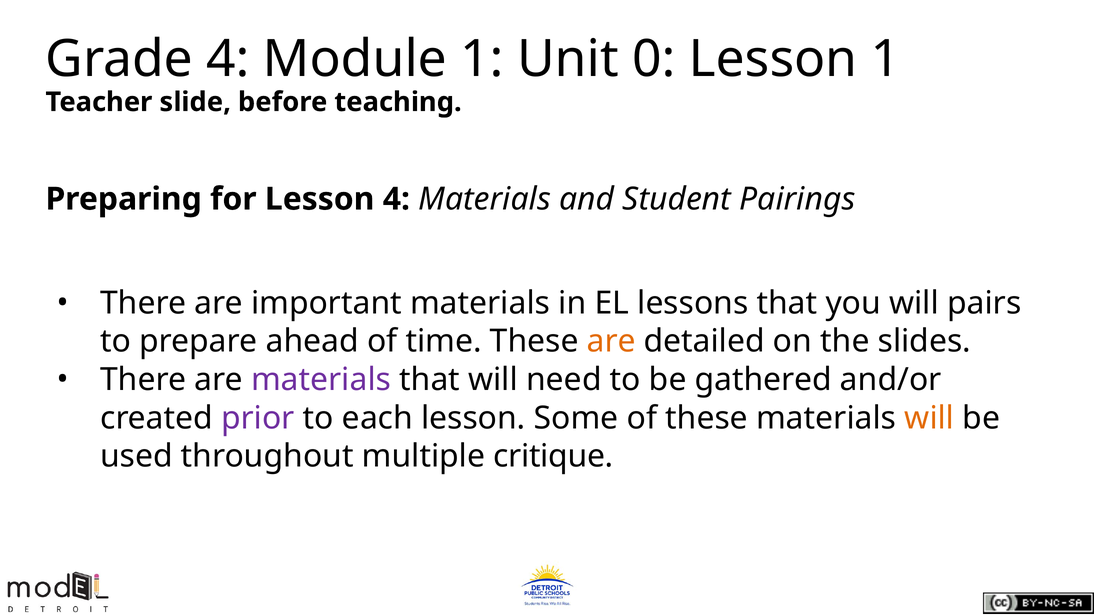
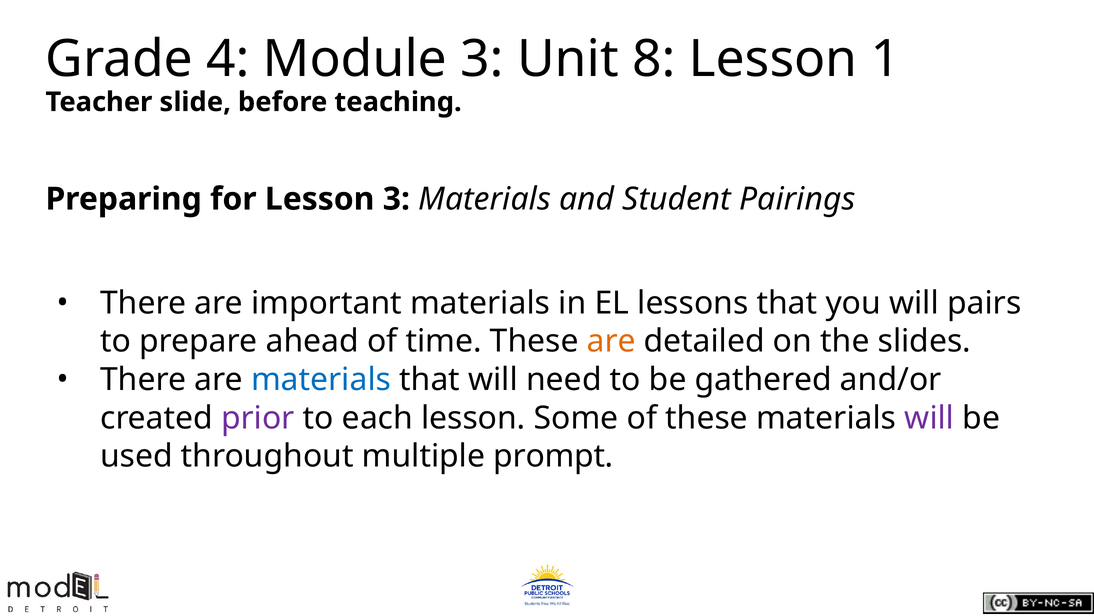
Module 1: 1 -> 3 (482, 59)
0: 0 -> 8 (654, 59)
Lesson 4: 4 -> 3 (396, 199)
materials colour: purple -> blue (321, 379)
will colour: orange -> purple (929, 418)
critique: critique -> prompt (553, 456)
